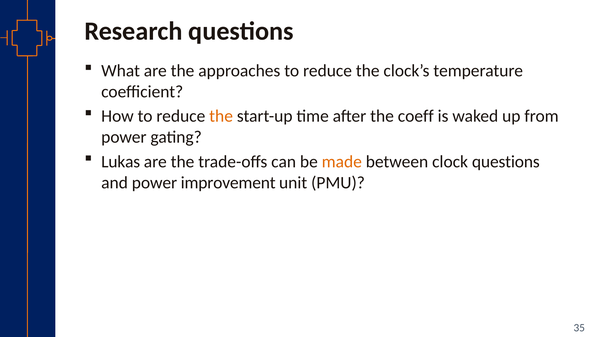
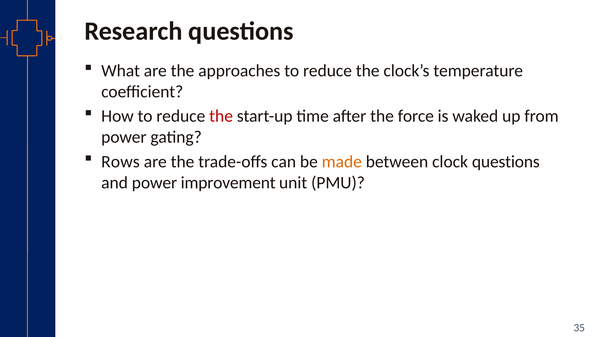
the colour: orange -> red (221, 116)
coeff: coeff -> force (416, 116)
Lukas: Lukas -> Rows (120, 162)
